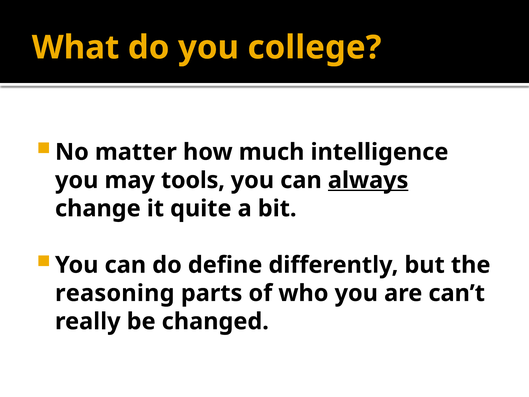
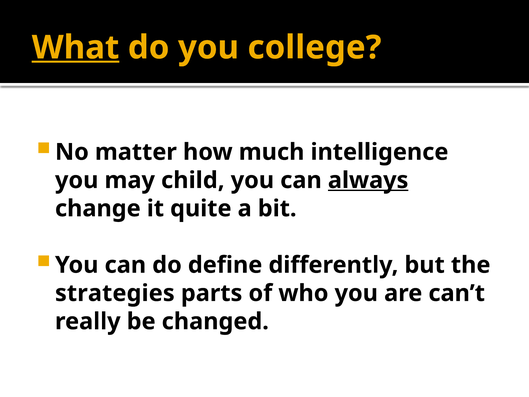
What underline: none -> present (76, 48)
tools: tools -> child (193, 180)
reasoning: reasoning -> strategies (115, 293)
